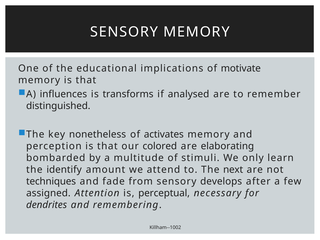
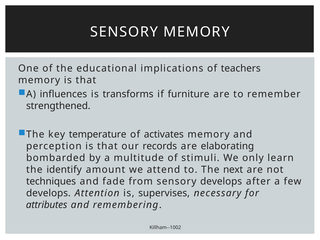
motivate: motivate -> teachers (241, 68)
analysed: analysed -> furniture (189, 94)
distinguished: distinguished -> strengthened (58, 106)
nonetheless: nonetheless -> temperature (98, 134)
colored: colored -> records (160, 146)
assigned: assigned -> develops (48, 193)
perceptual: perceptual -> supervises (164, 193)
dendrites: dendrites -> attributes (47, 205)
